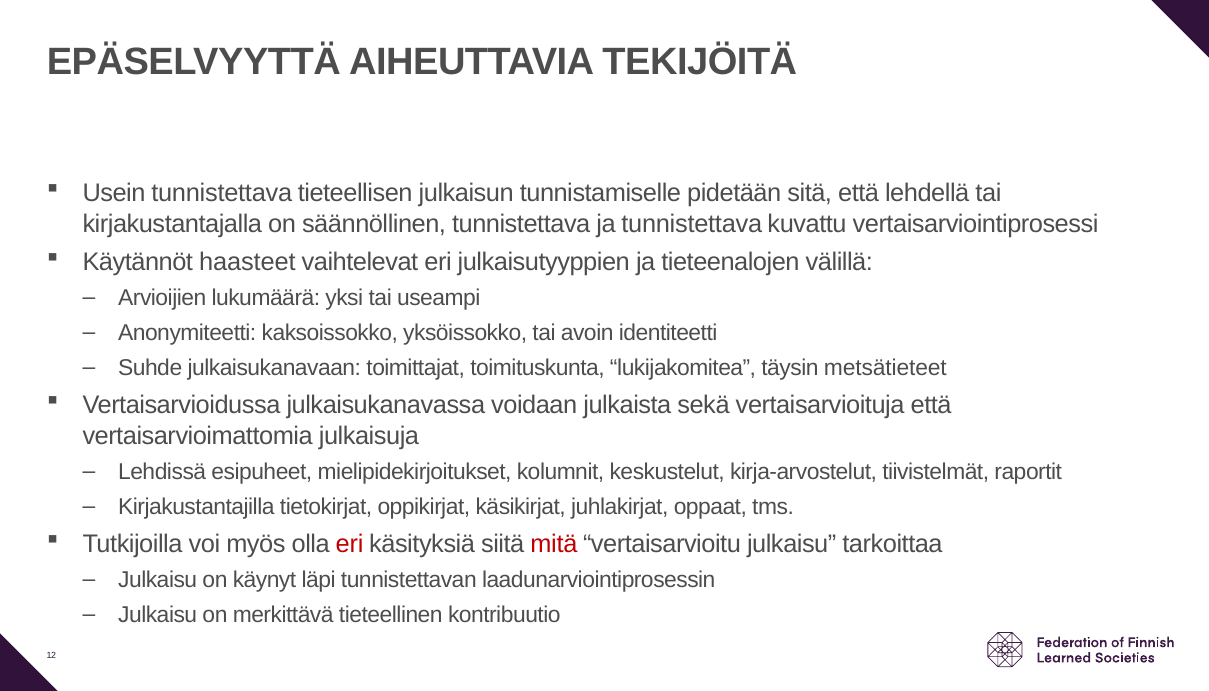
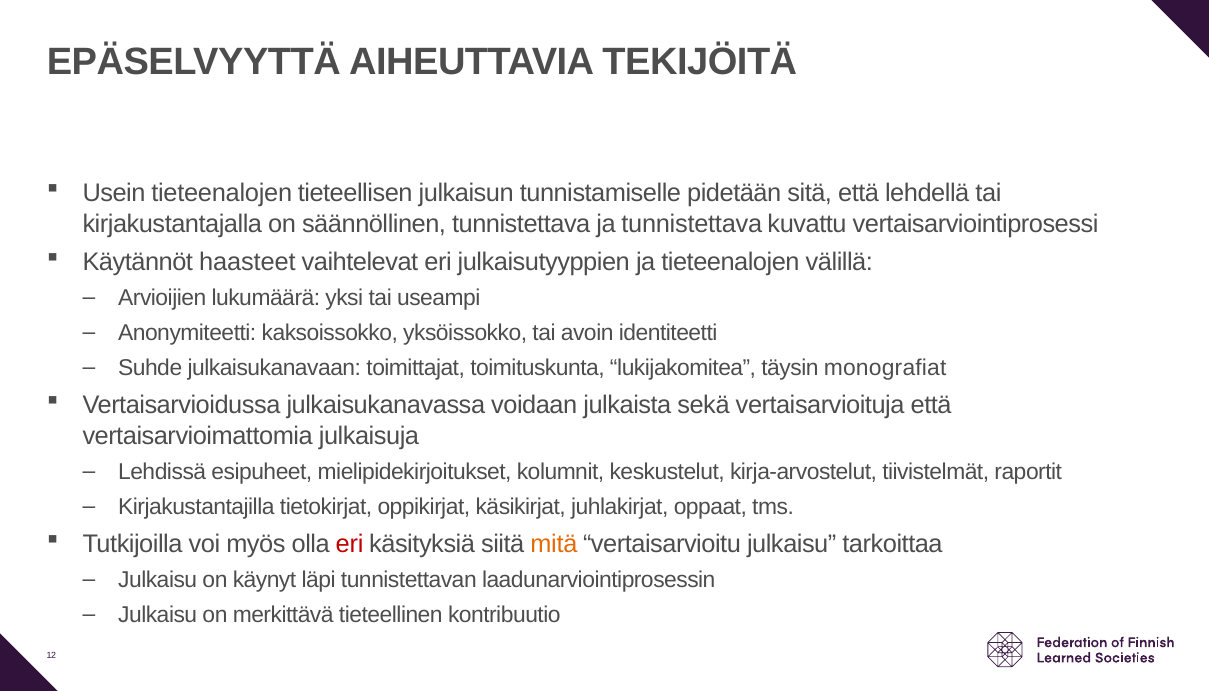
Usein tunnistettava: tunnistettava -> tieteenalojen (222, 193)
metsätieteet: metsätieteet -> monografiat (885, 368)
mitä colour: red -> orange (554, 544)
